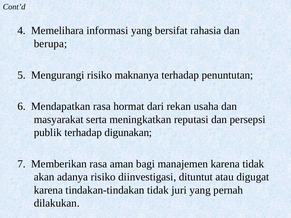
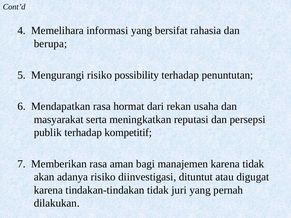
maknanya: maknanya -> possibility (137, 75)
digunakan: digunakan -> kompetitif (128, 133)
